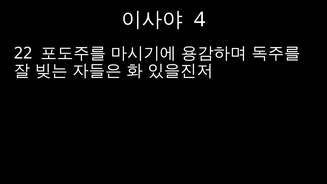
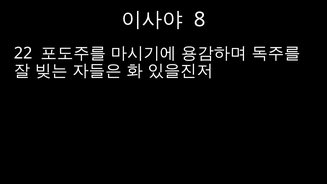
4: 4 -> 8 (200, 20)
